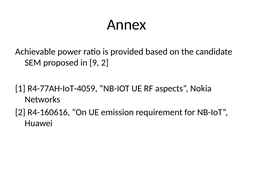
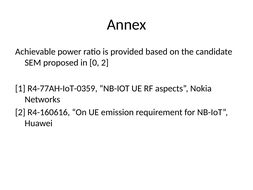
9: 9 -> 0 (94, 63)
R4-77AH-IoT-4059: R4-77AH-IoT-4059 -> R4-77AH-IoT-0359 (62, 88)
